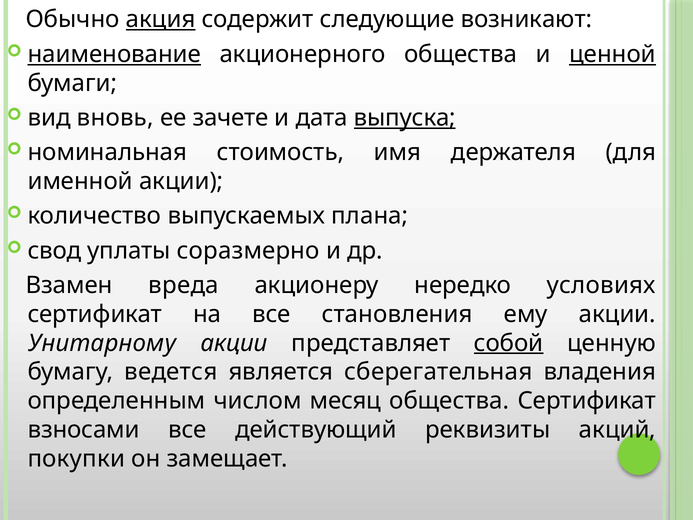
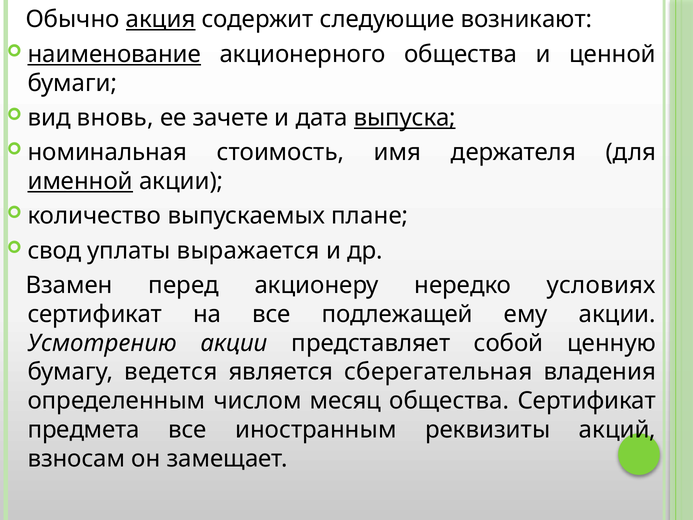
ценной underline: present -> none (612, 54)
именной underline: none -> present (80, 181)
плана: плана -> плане (370, 216)
соразмерно: соразмерно -> выражается (248, 251)
вреда: вреда -> перед (184, 285)
становления: становления -> подлежащей (397, 314)
Унитарному: Унитарному -> Усмотрению (102, 343)
собой underline: present -> none (509, 343)
взносами: взносами -> предмета (84, 429)
действующий: действующий -> иностранным (316, 429)
покупки: покупки -> взносам (76, 458)
